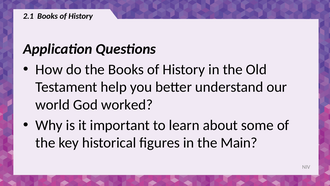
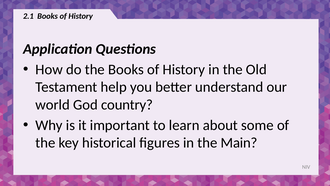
worked: worked -> country (127, 105)
